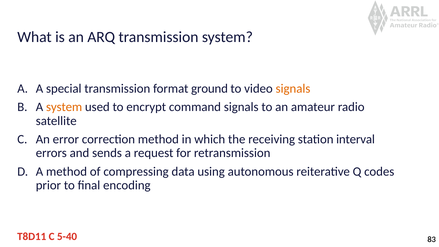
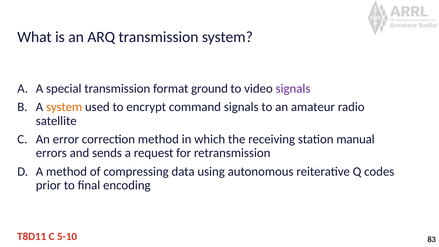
signals colour: orange -> purple (293, 89)
interval: interval -> manual (356, 139)
5-40: 5-40 -> 5-10 (67, 236)
